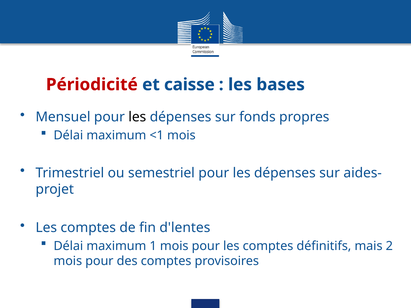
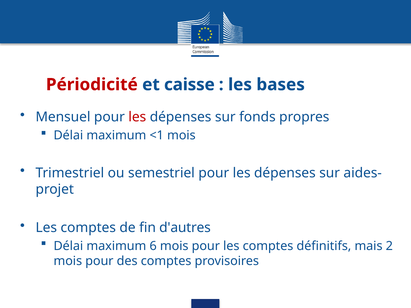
les colour: black -> red (137, 117)
d'lentes: d'lentes -> d'autres (185, 228)
1: 1 -> 6 (153, 246)
